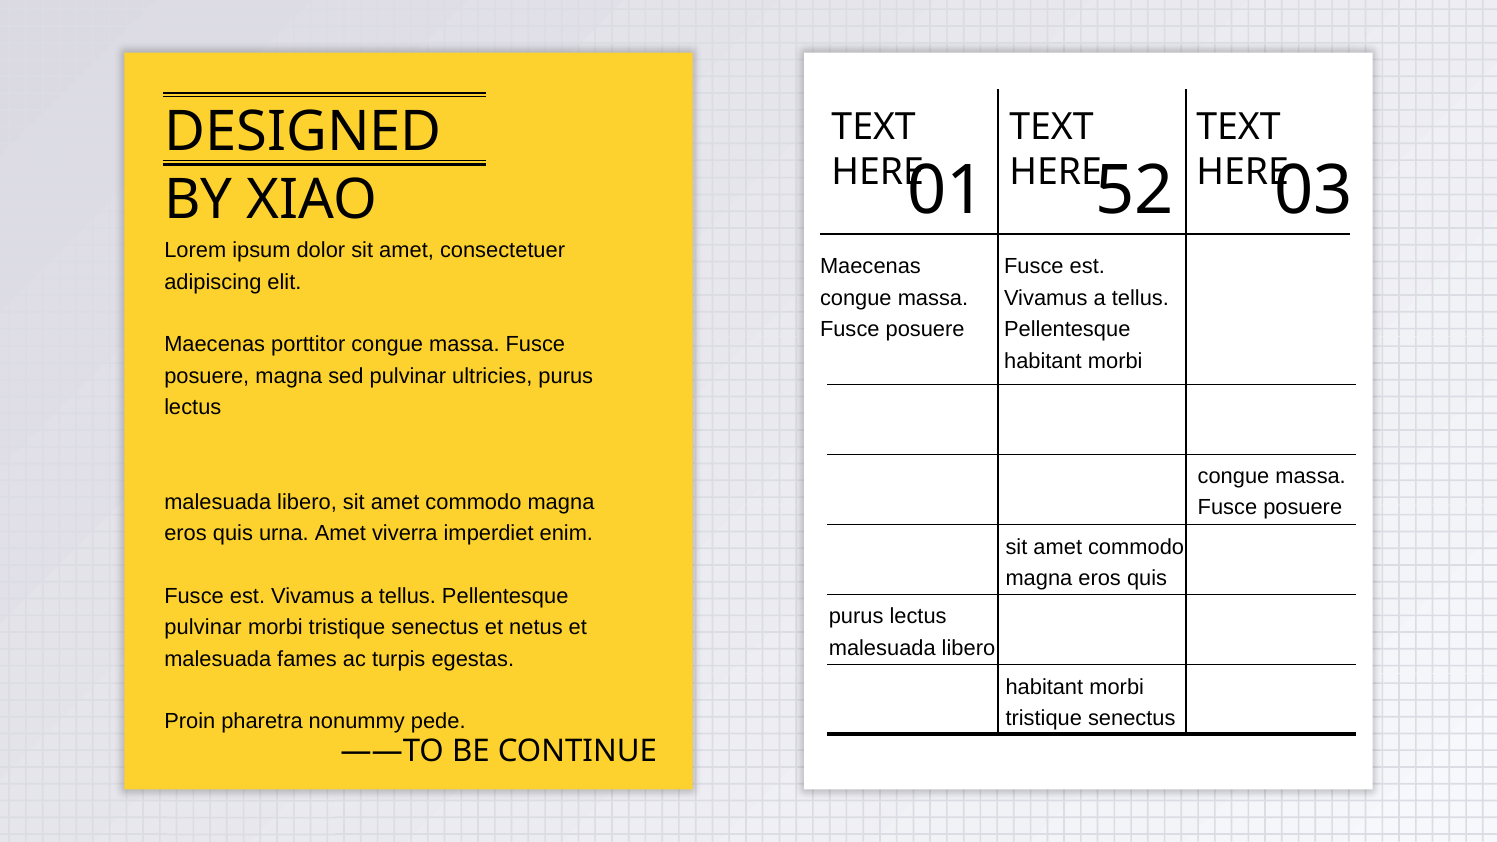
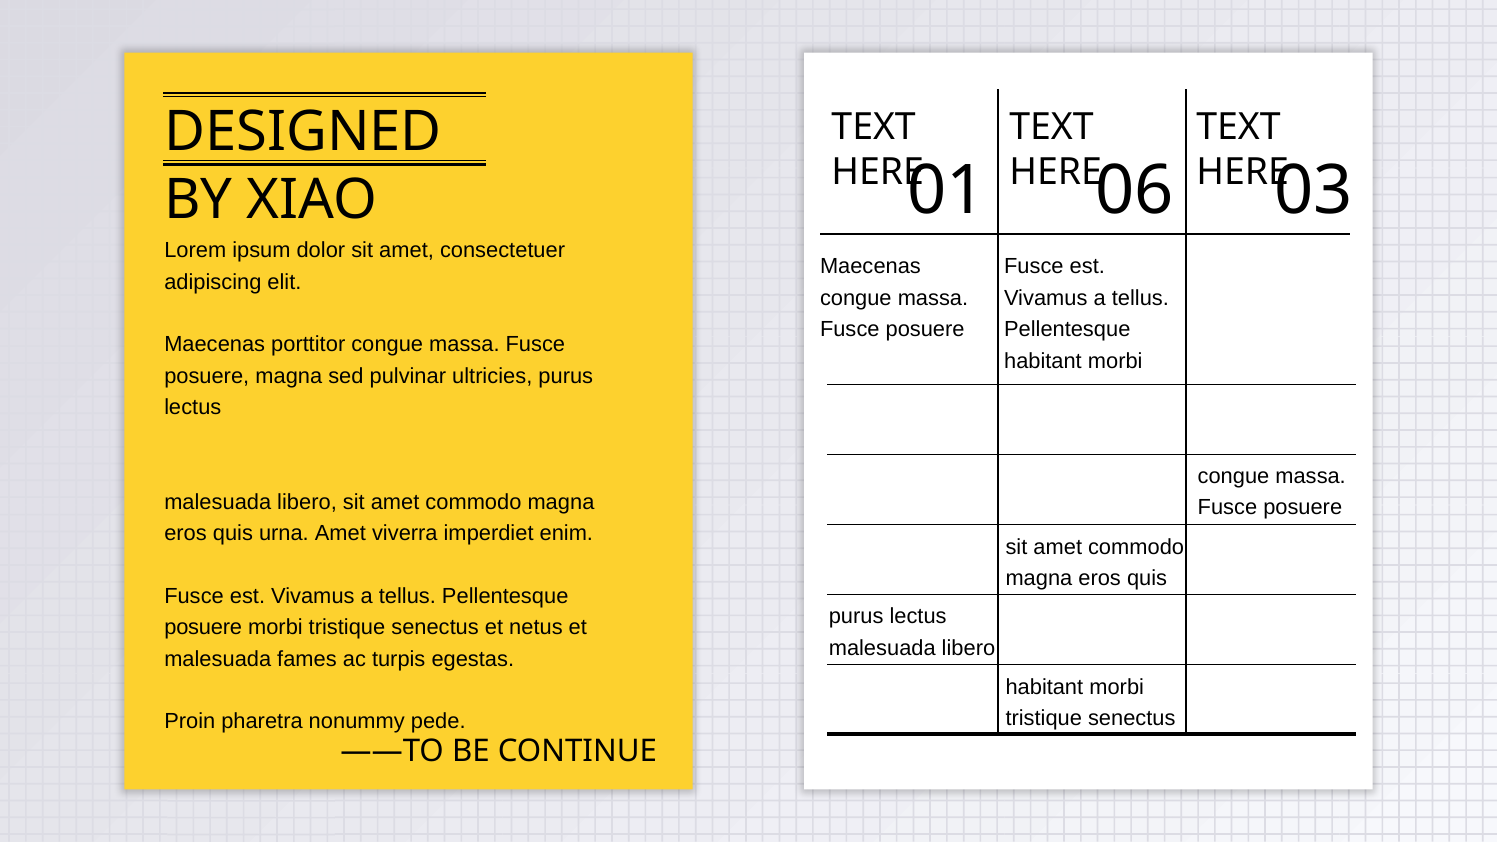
52: 52 -> 06 (1135, 191)
pulvinar: pulvinar -> posuere (203, 628)
